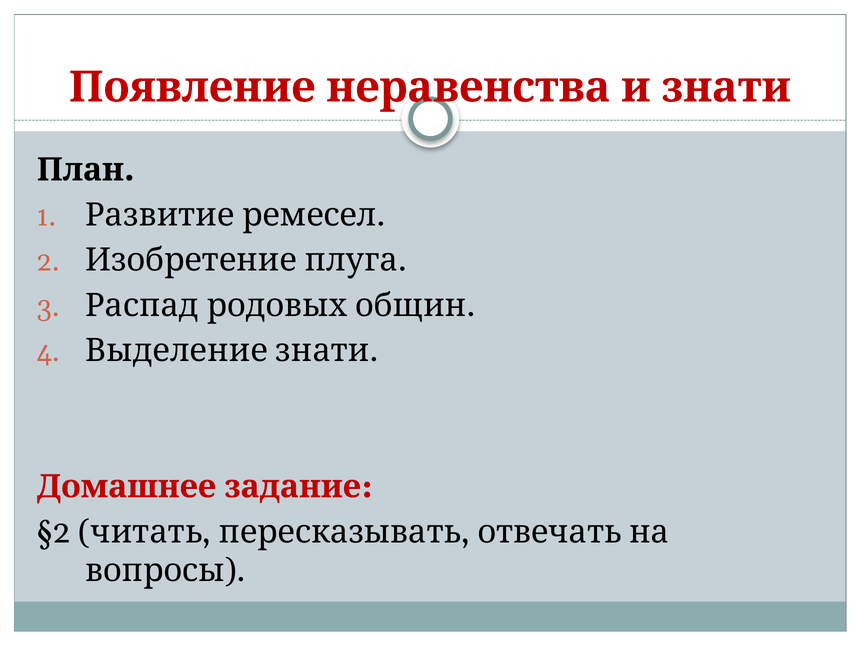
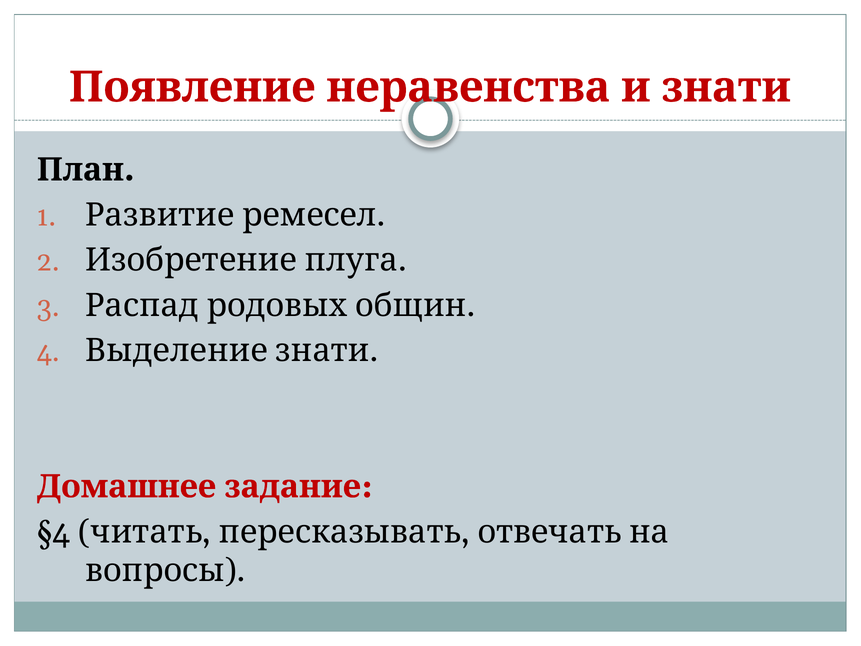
§2: §2 -> §4 (54, 532)
